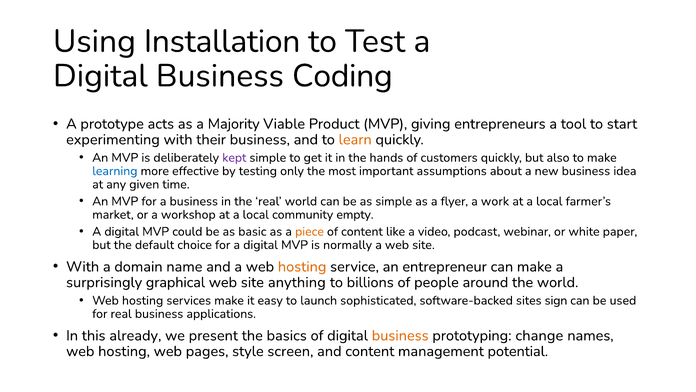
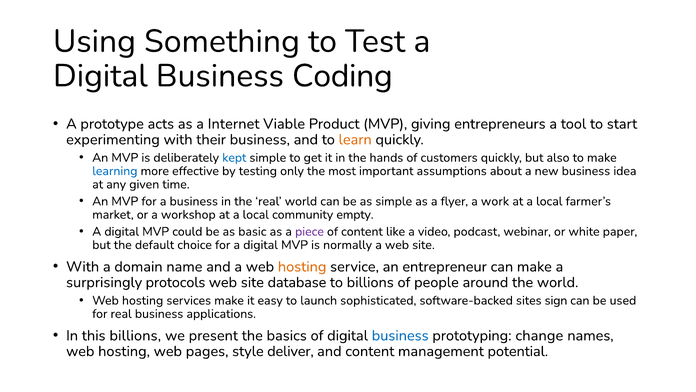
Installation: Installation -> Something (222, 41)
Majority: Majority -> Internet (234, 124)
kept colour: purple -> blue (234, 157)
piece colour: orange -> purple (309, 231)
graphical: graphical -> protocols (175, 282)
anything: anything -> database (297, 282)
this already: already -> billions (135, 335)
business colour: orange -> blue (400, 335)
screen: screen -> deliver (290, 351)
